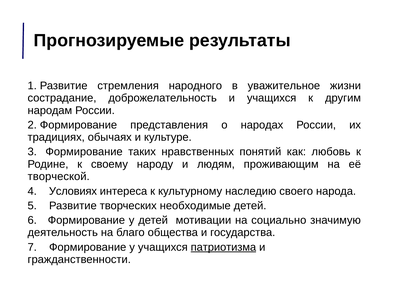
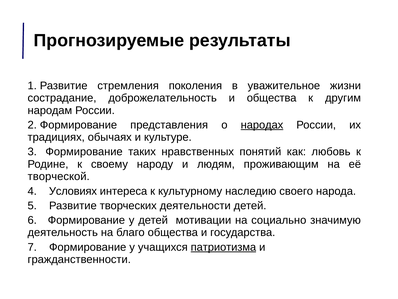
народного: народного -> поколения (195, 86)
и учащихся: учащихся -> общества (272, 98)
народах underline: none -> present (262, 125)
необходимые: необходимые -> деятельности (195, 205)
